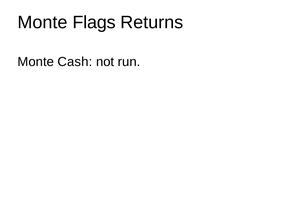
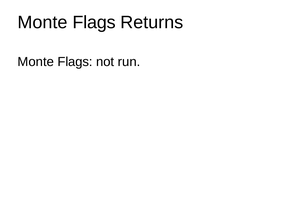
Cash: Cash -> Flags (75, 62)
